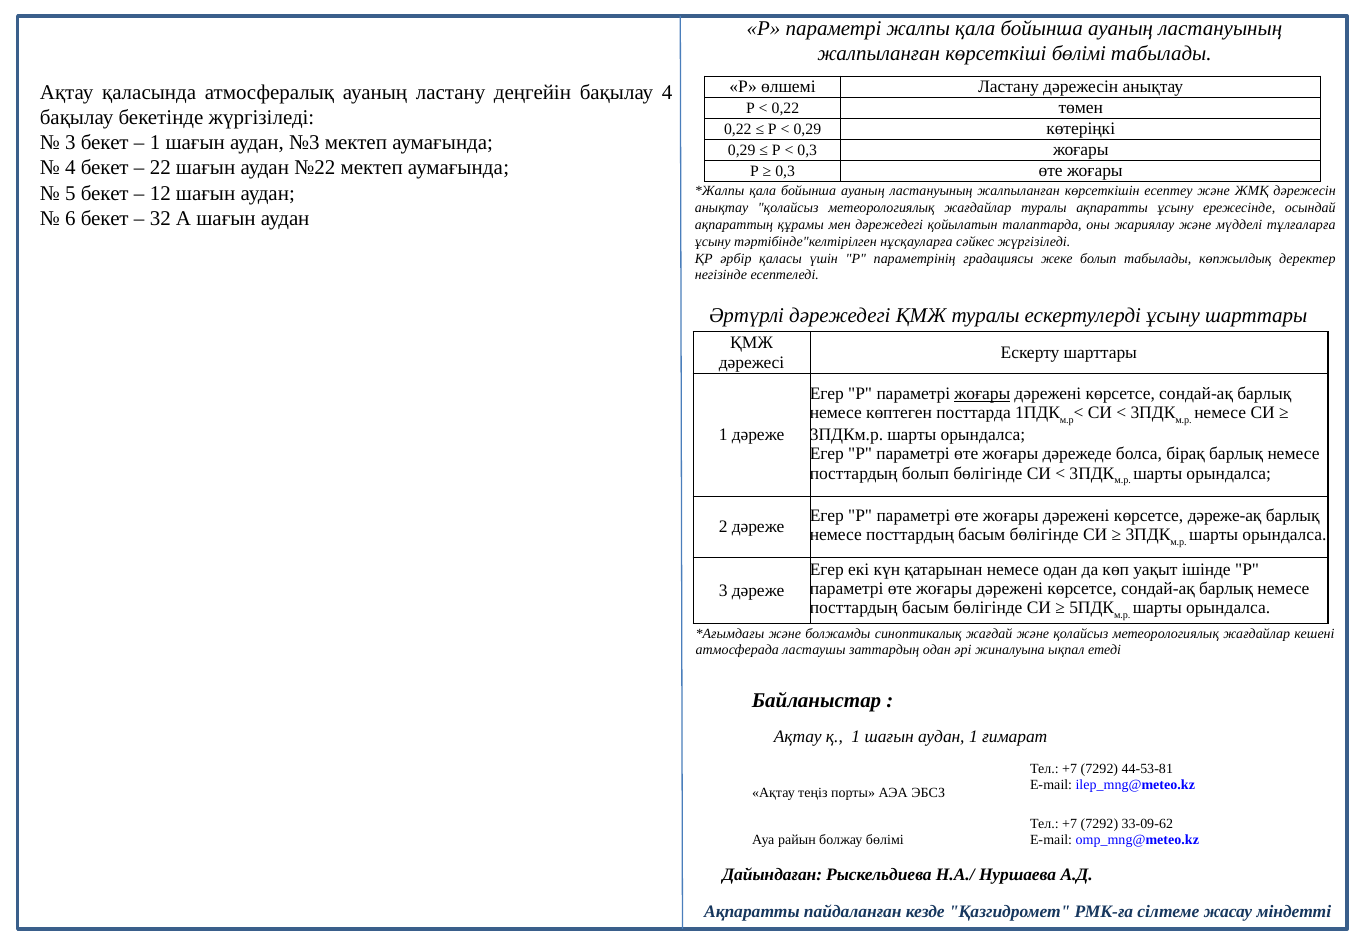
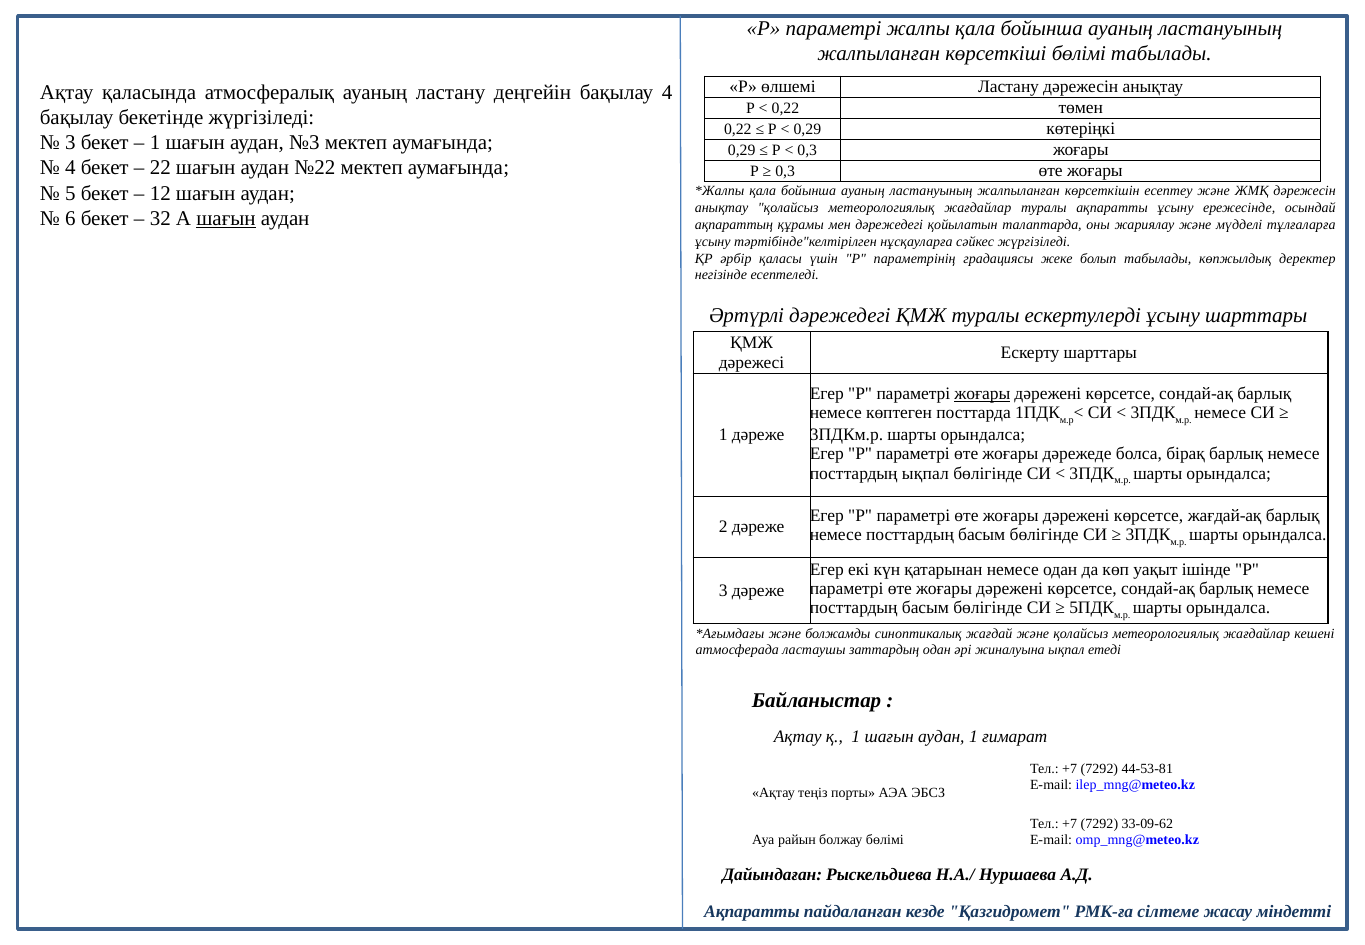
шағын underline: none -> present (226, 218)
посттардың болып: болып -> ықпал (925, 473)
дәреже-ақ: дәреже-ақ -> жағдай-ақ (1225, 516)
